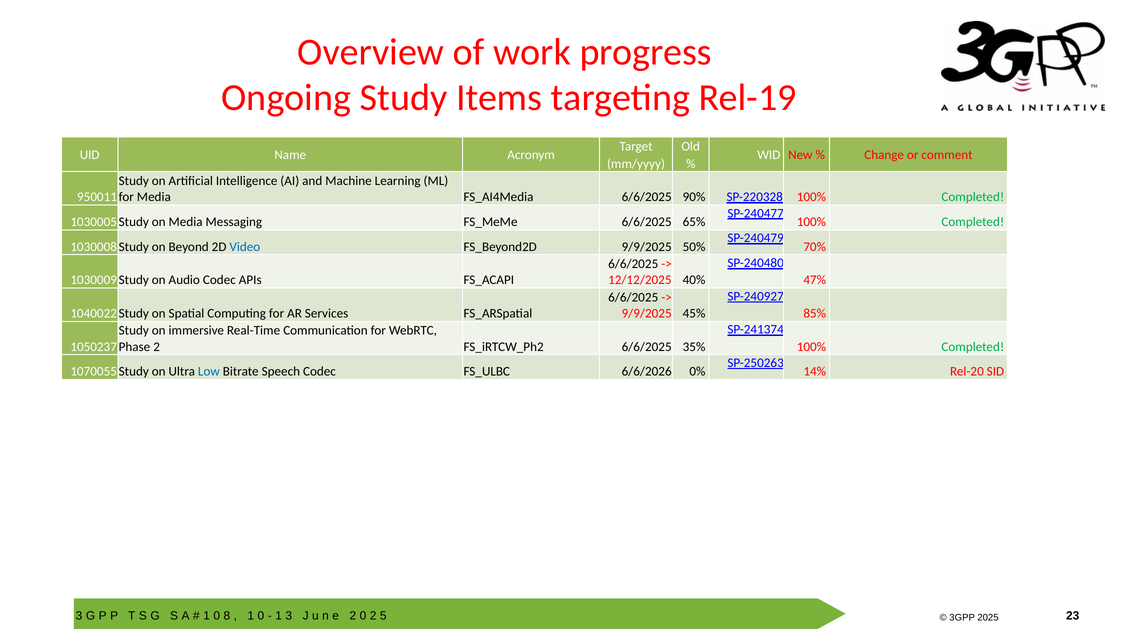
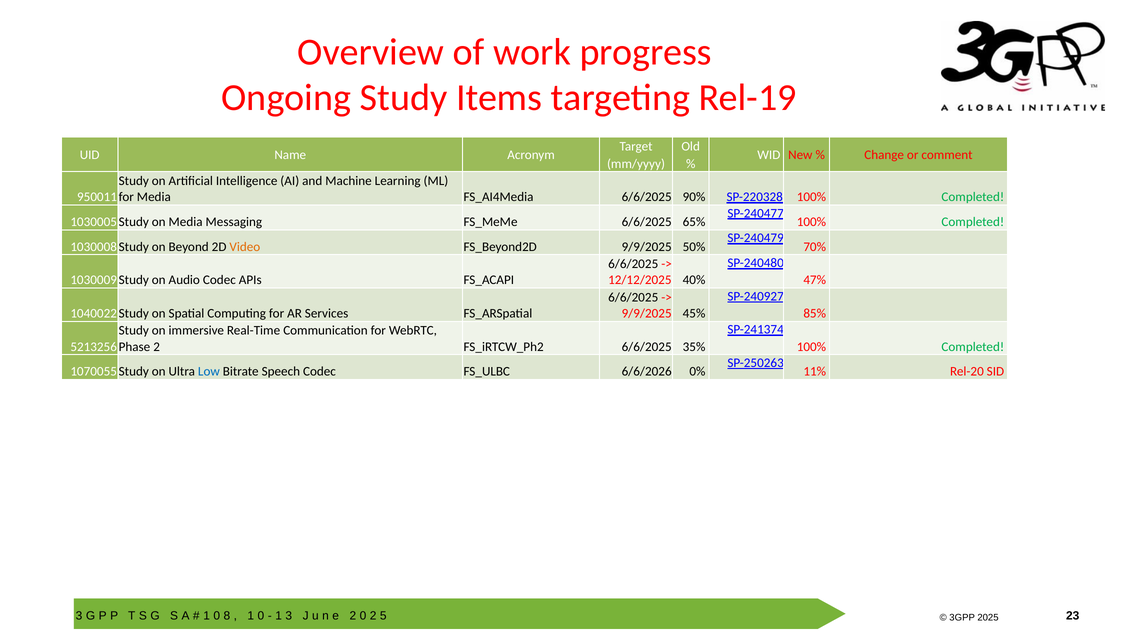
Video colour: blue -> orange (245, 247)
1050237: 1050237 -> 5213256 (94, 346)
14%: 14% -> 11% (815, 371)
